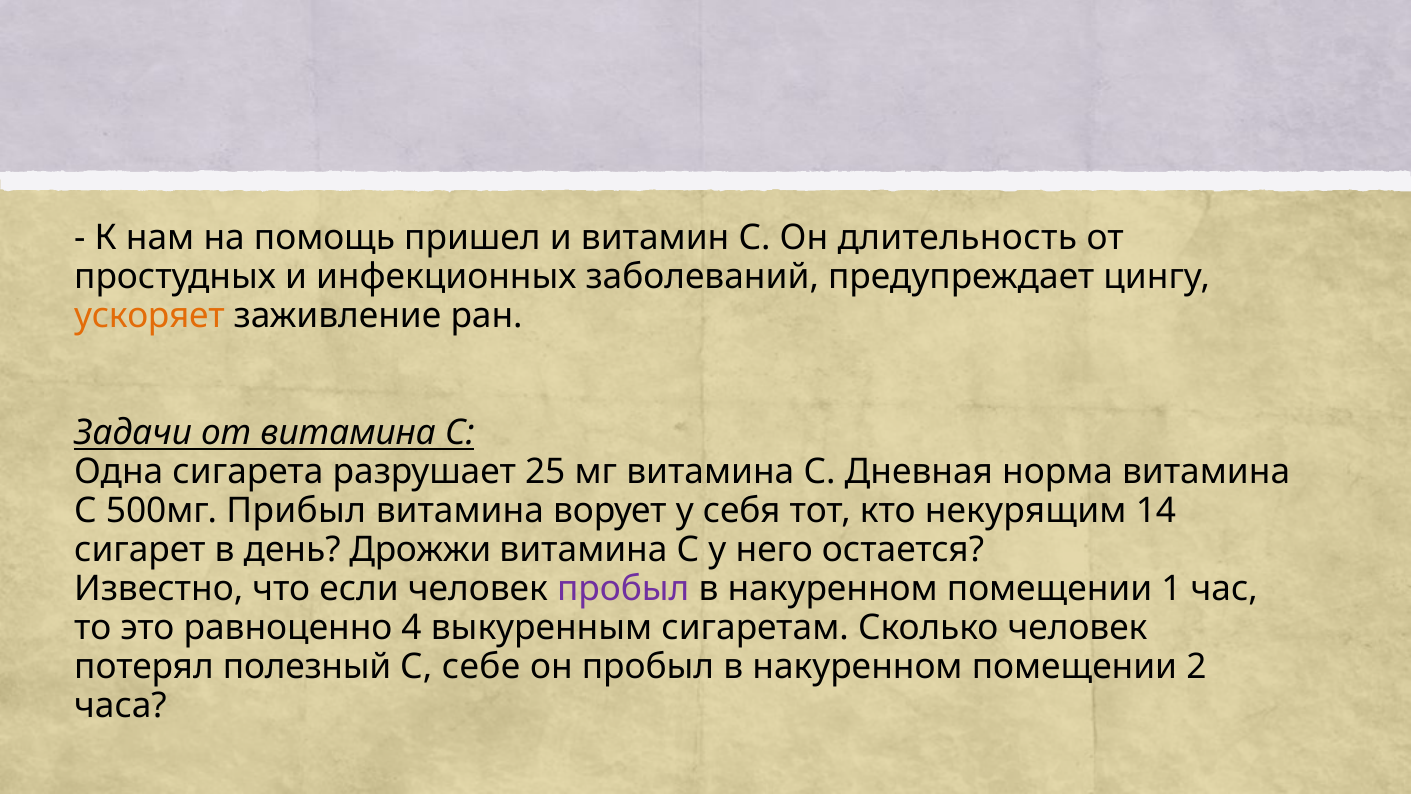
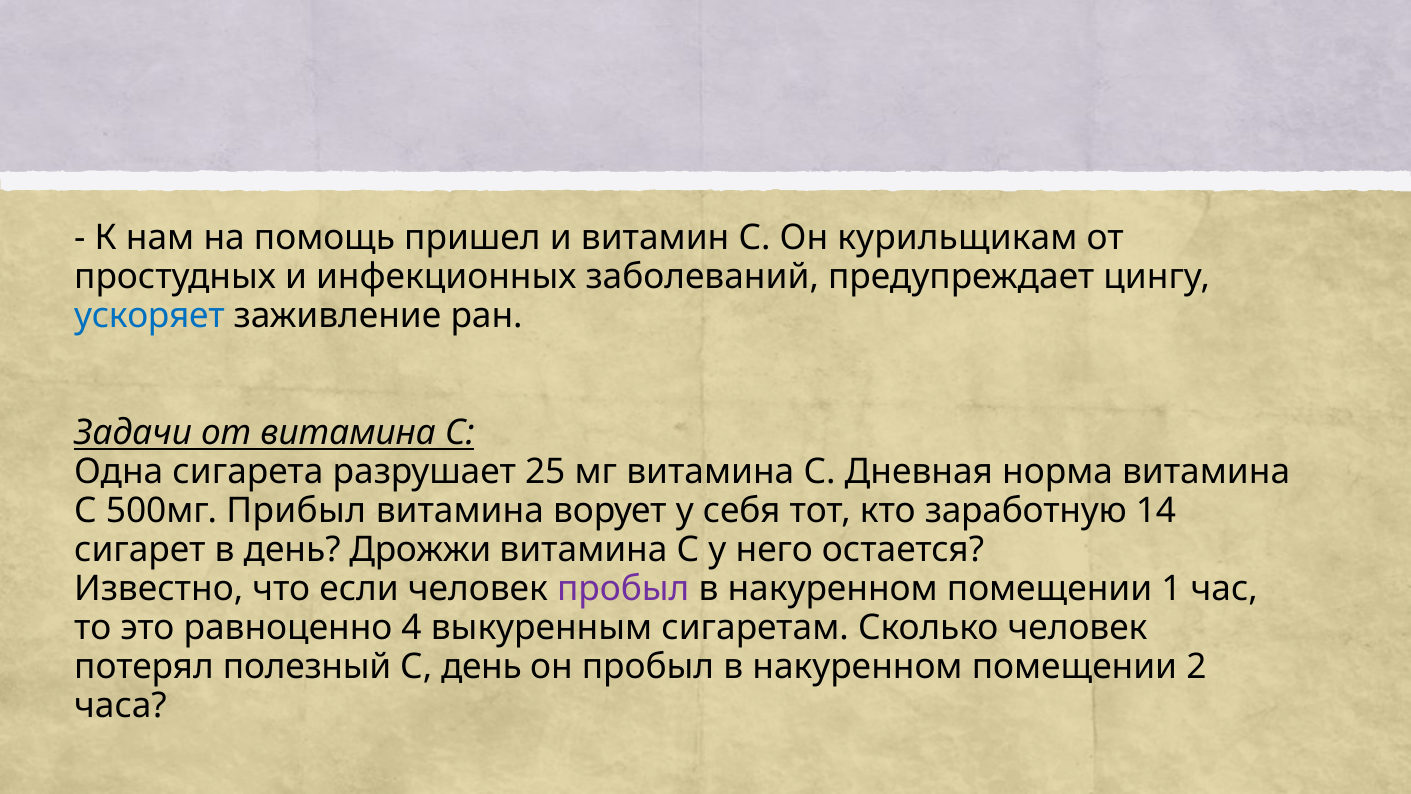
длительность: длительность -> курильщикам (957, 237)
ускоряет colour: orange -> blue (149, 315)
некурящим: некурящим -> заработную (1026, 511)
С себе: себе -> день (481, 667)
